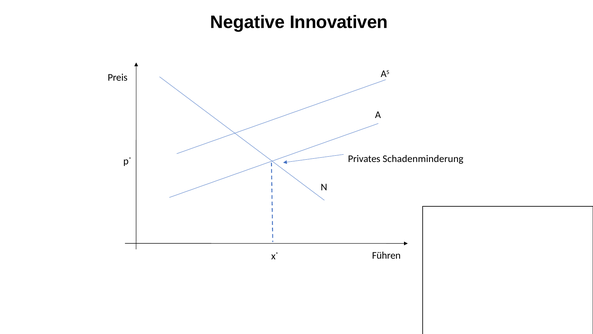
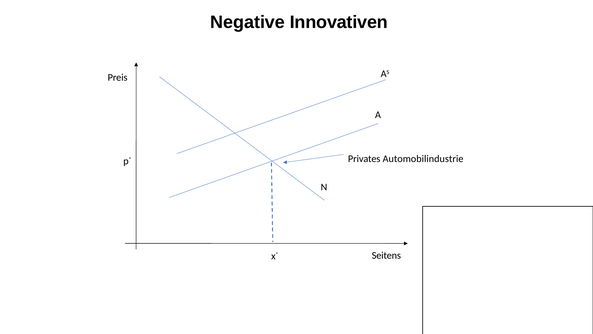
Schadenminderung: Schadenminderung -> Automobilindustrie (423, 159)
Führen: Führen -> Seitens (386, 255)
